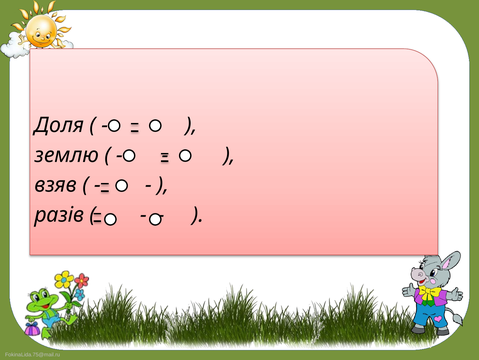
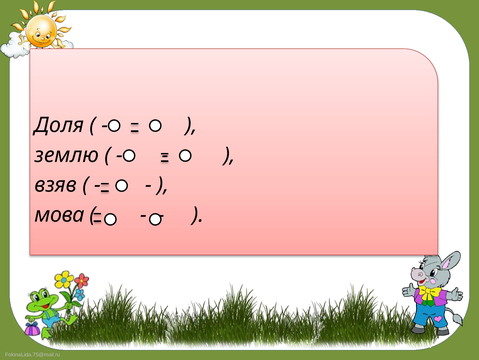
разів: разів -> мова (59, 214)
